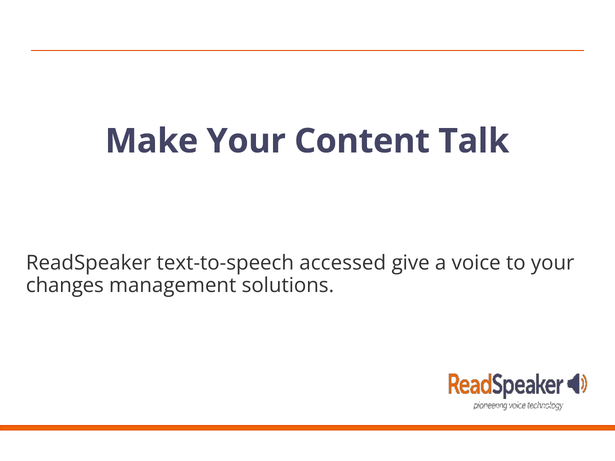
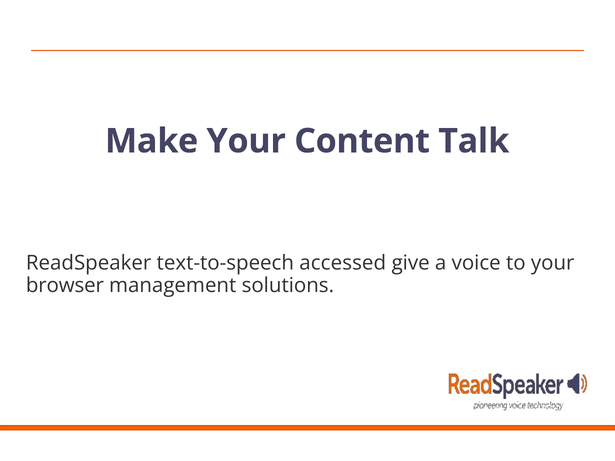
changes: changes -> browser (65, 285)
